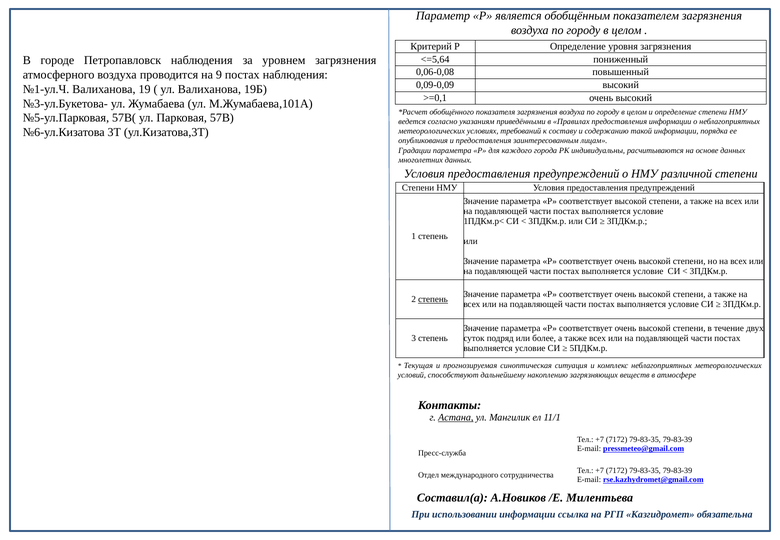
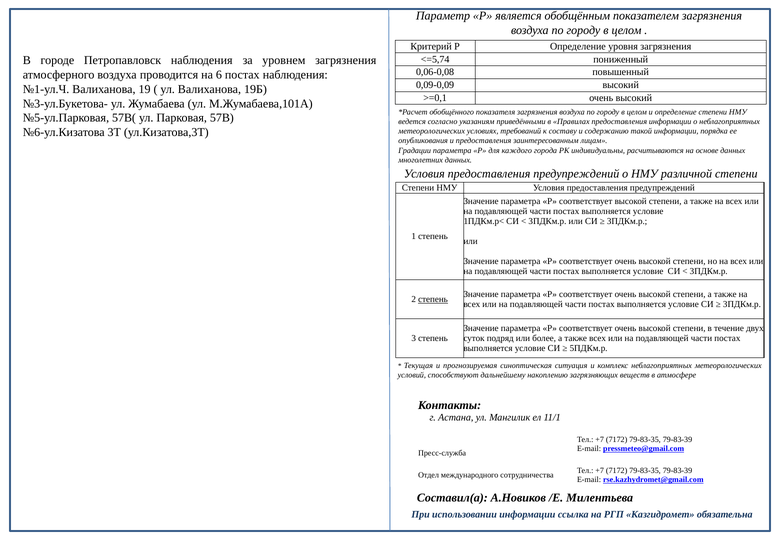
<=5,64: <=5,64 -> <=5,74 (435, 59)
9: 9 -> 6 (219, 75)
Астана underline: present -> none (456, 417)
